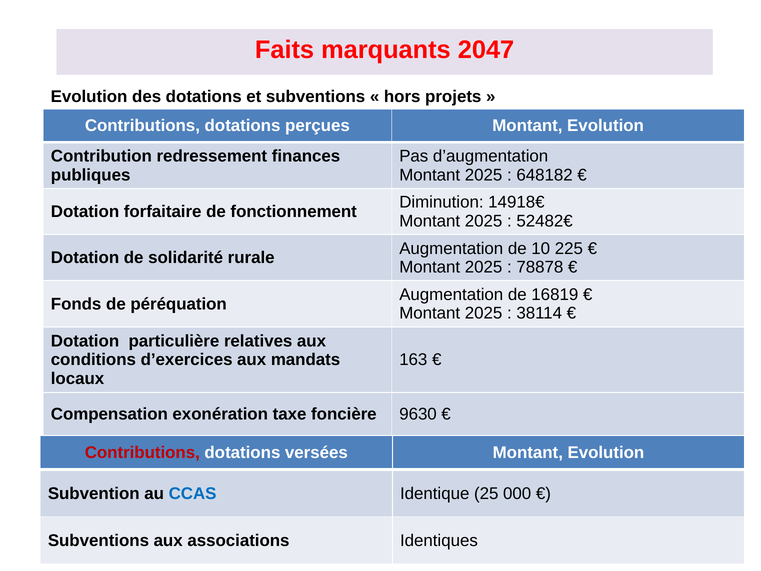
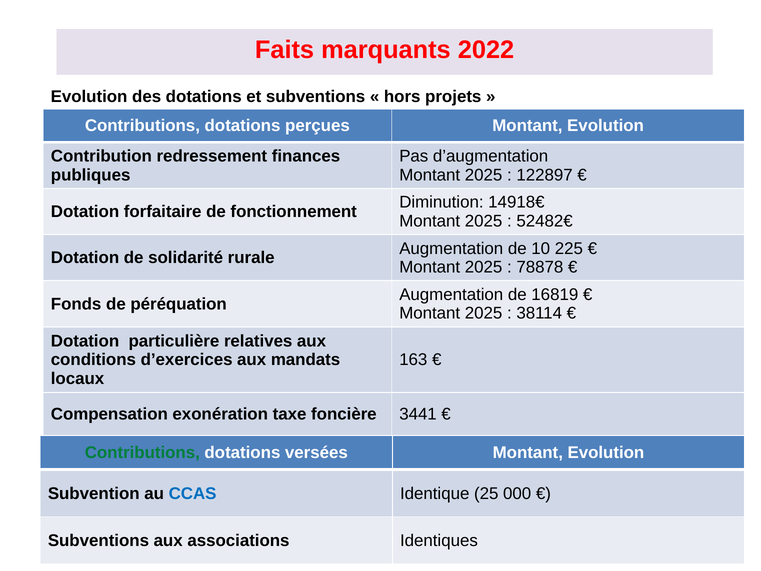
2047: 2047 -> 2022 (486, 50)
648182: 648182 -> 122897 (545, 175)
9630: 9630 -> 3441 (418, 414)
Contributions colour: red -> green (142, 453)
